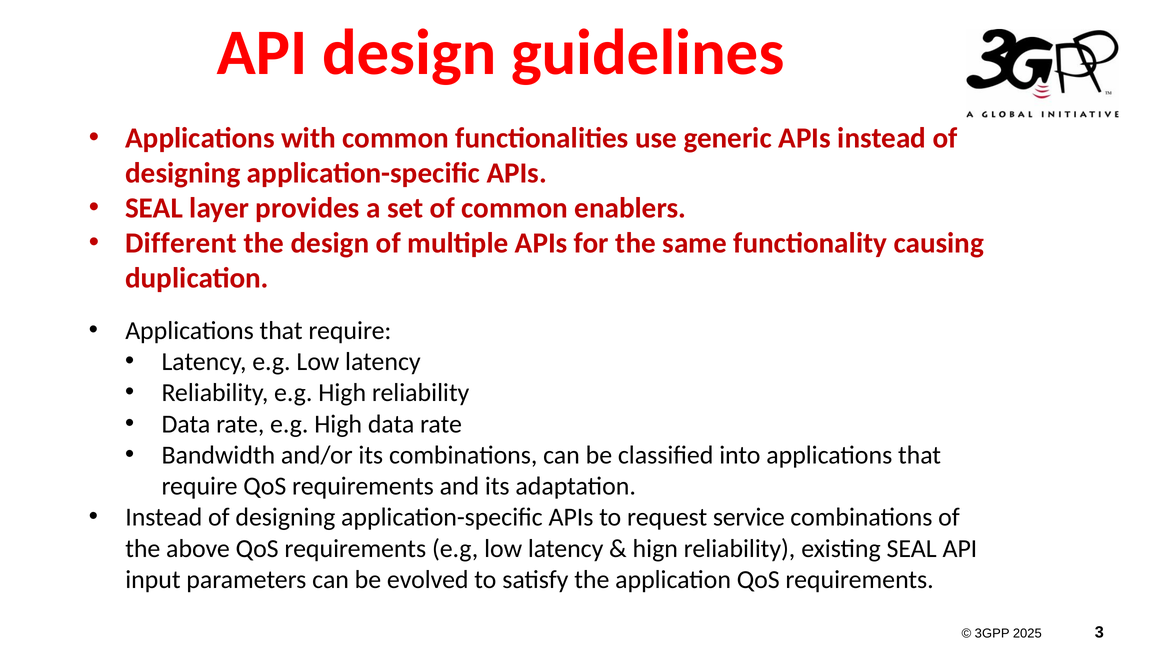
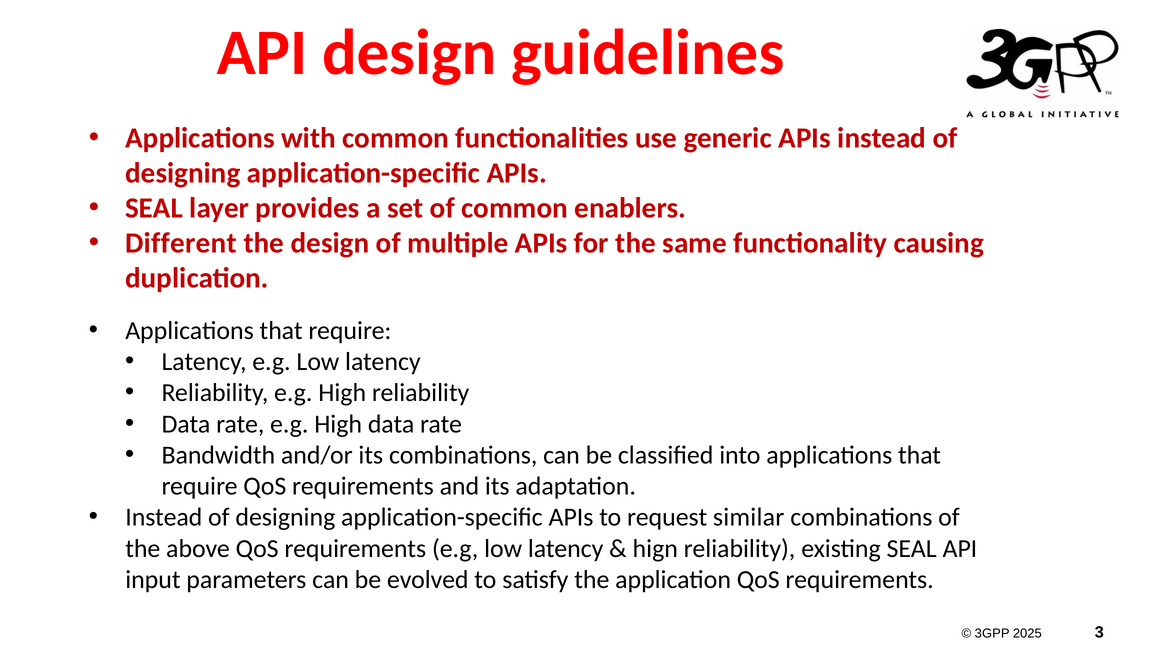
service: service -> similar (749, 517)
